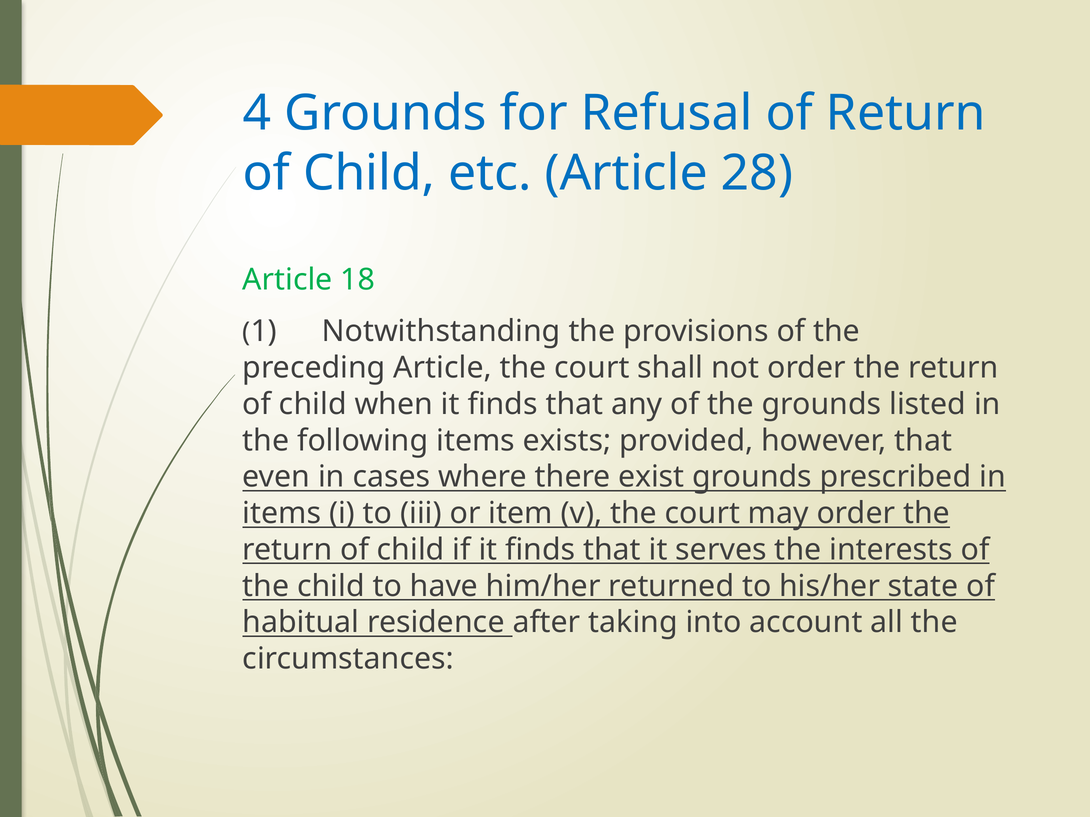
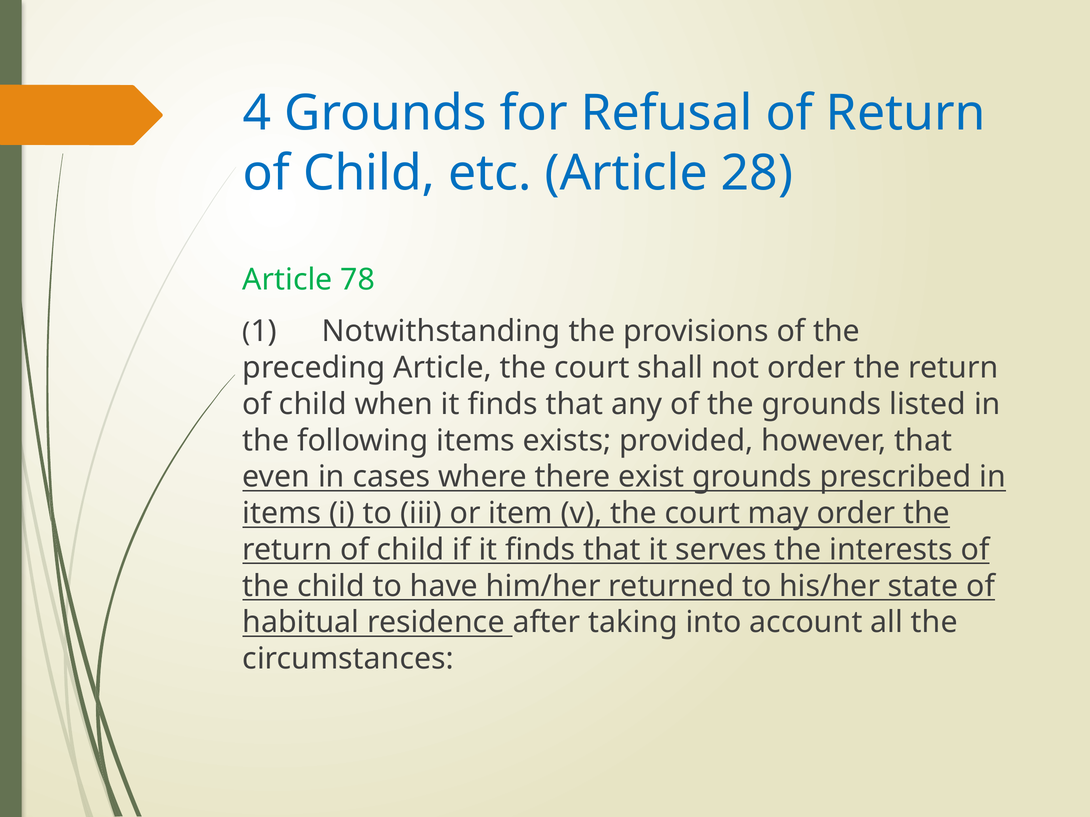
18: 18 -> 78 (358, 280)
